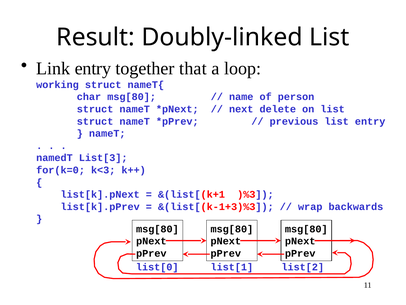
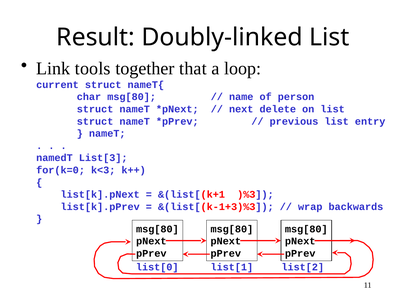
Link entry: entry -> tools (93, 68)
working: working -> current (58, 85)
